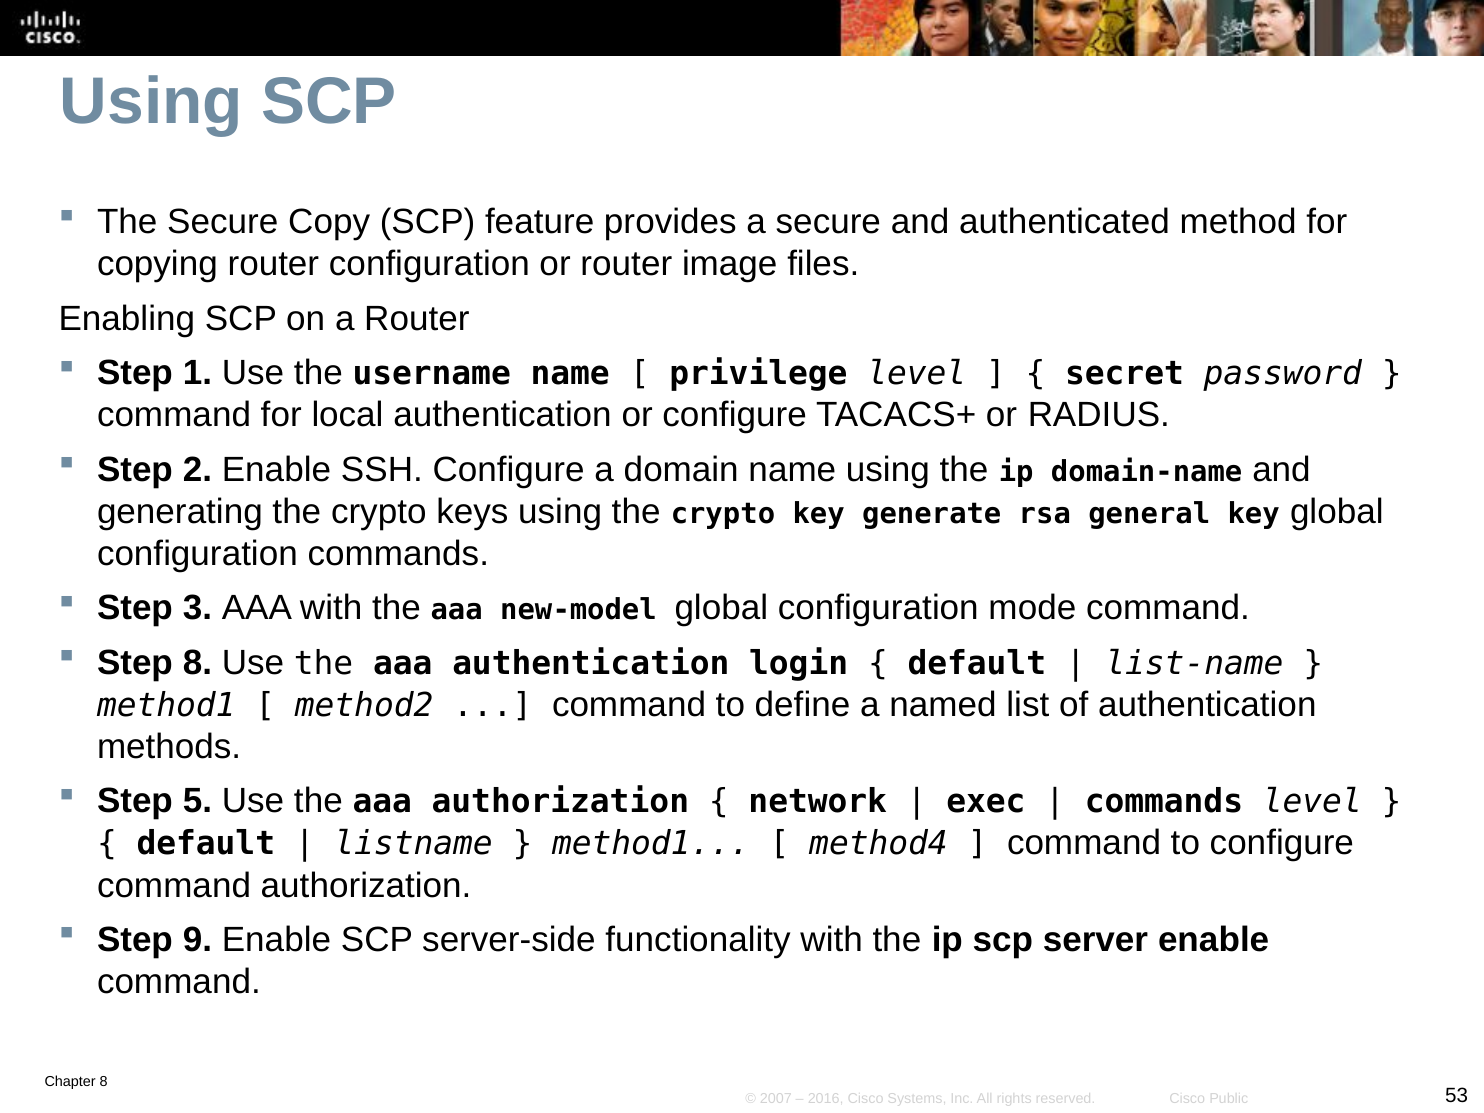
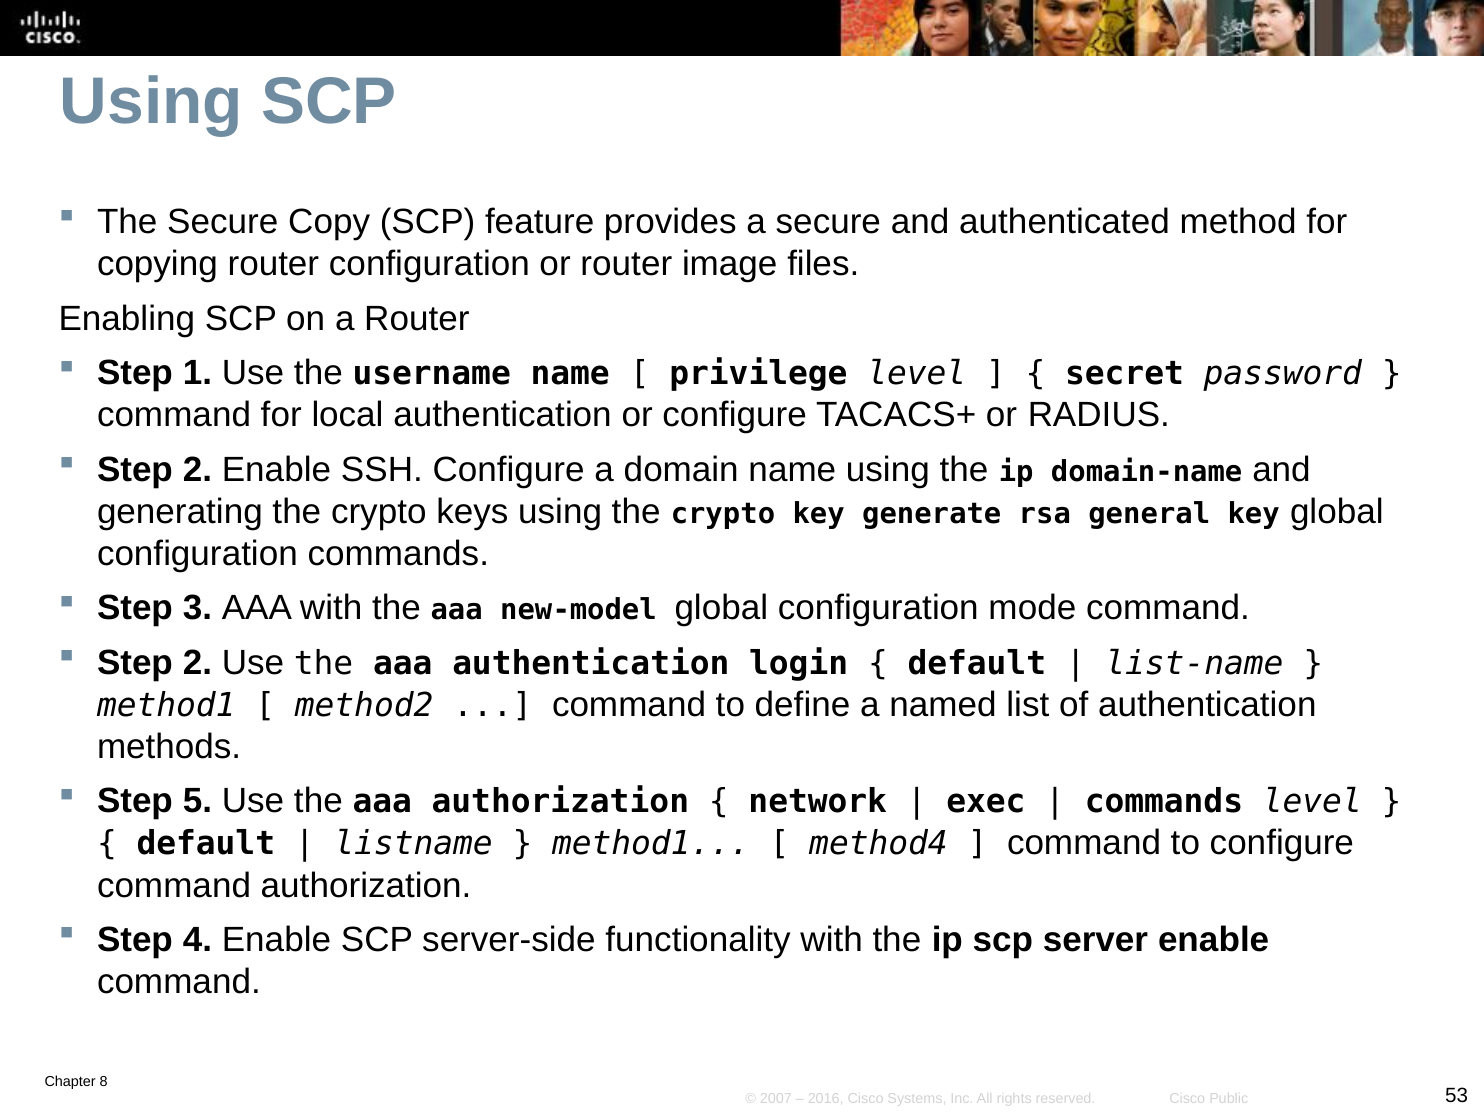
8: 8 -> 2 (197, 663)
9: 9 -> 4 (197, 940)
